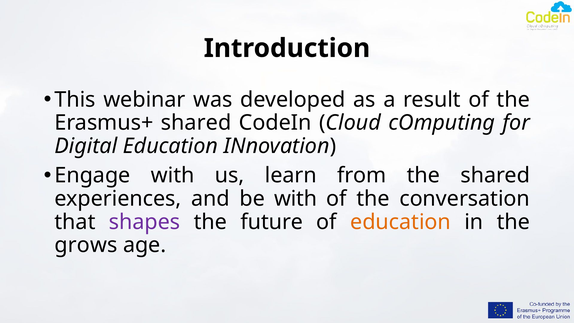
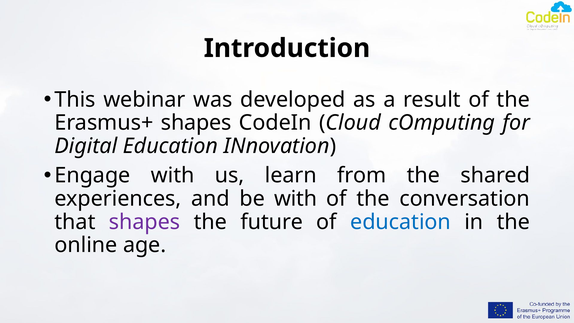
Erasmus+ shared: shared -> shapes (196, 123)
education colour: orange -> blue (401, 222)
grows: grows -> online (86, 245)
